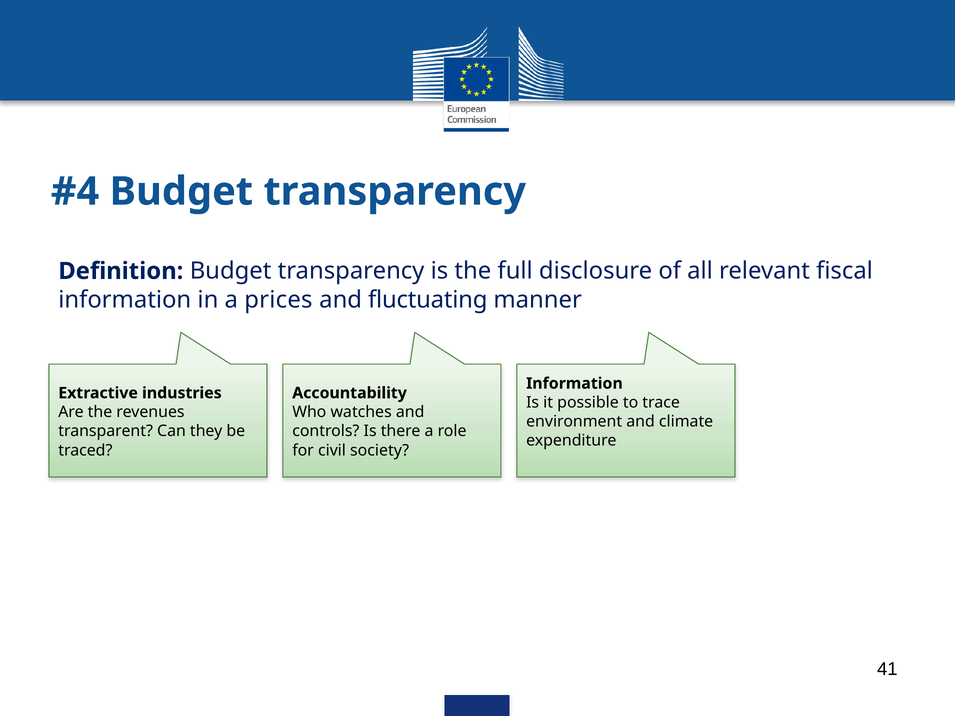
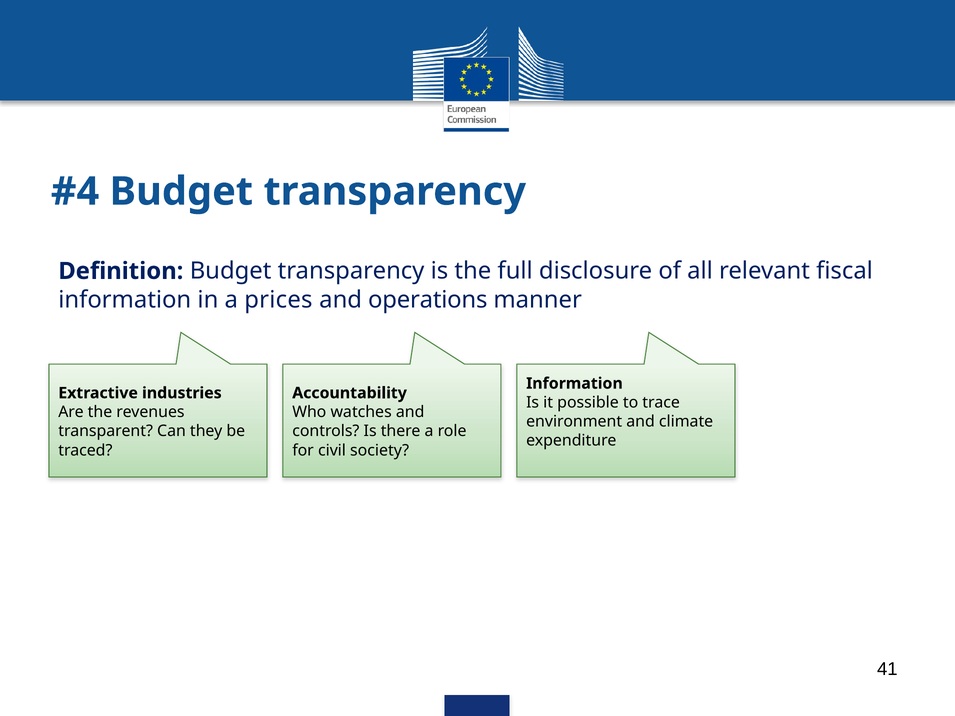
fluctuating: fluctuating -> operations (428, 300)
